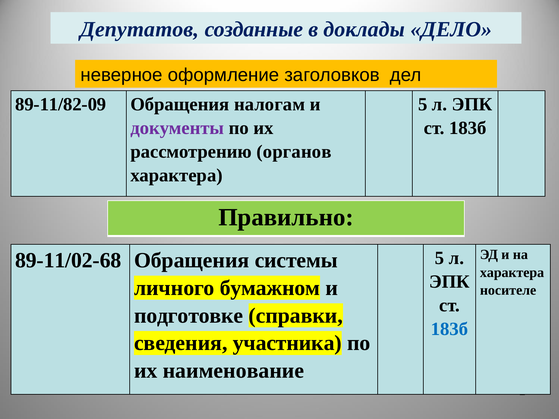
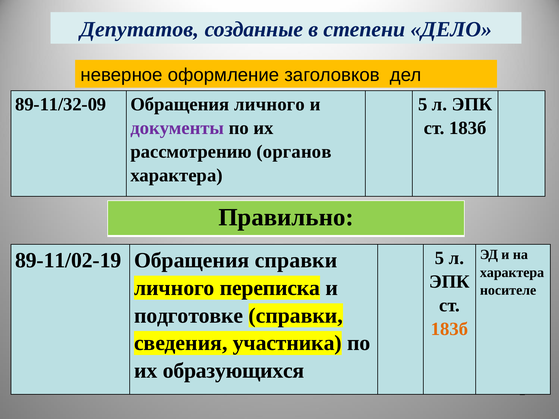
доклады: доклады -> степени (364, 29)
89-11/82-09: 89-11/82-09 -> 89-11/32-09 (61, 104)
Обращения налогам: налогам -> личного (270, 104)
89-11/02-68: 89-11/02-68 -> 89-11/02-19 (68, 260)
Обращения системы: системы -> справки (296, 260)
бумажном: бумажном -> переписка (270, 288)
183б colour: blue -> orange (450, 329)
наименование: наименование -> образующихся (234, 371)
